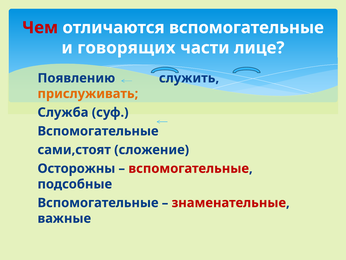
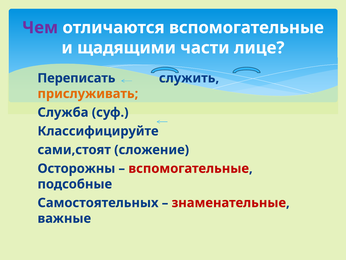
Чем colour: red -> purple (40, 28)
говорящих: говорящих -> щадящими (127, 48)
Появлению: Появлению -> Переписать (76, 78)
Вспомогательные: Вспомогательные -> Классифицируйте (98, 131)
Вспомогательные: Вспомогательные -> Самостоятельных (98, 202)
